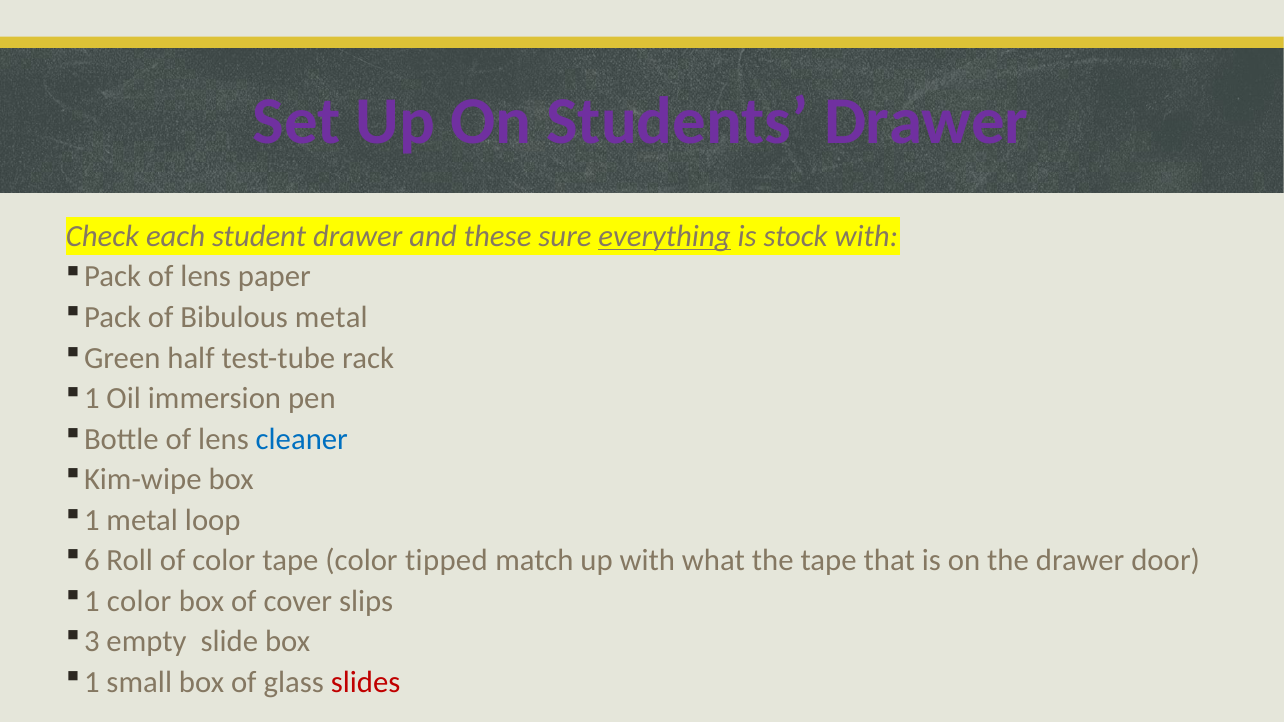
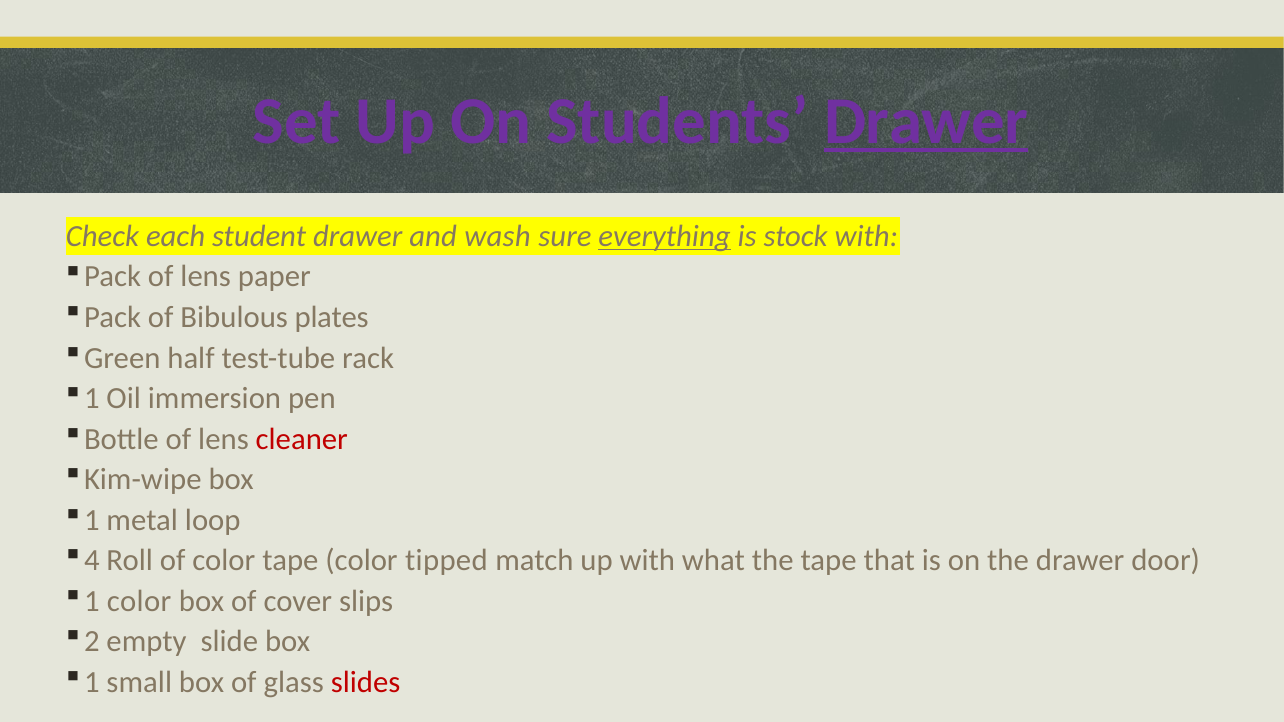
Drawer underline: none -> present (926, 121)
these: these -> wash (497, 236)
Bibulous metal: metal -> plates (332, 317)
cleaner colour: blue -> red (302, 439)
6: 6 -> 4 (92, 561)
3: 3 -> 2 (92, 642)
